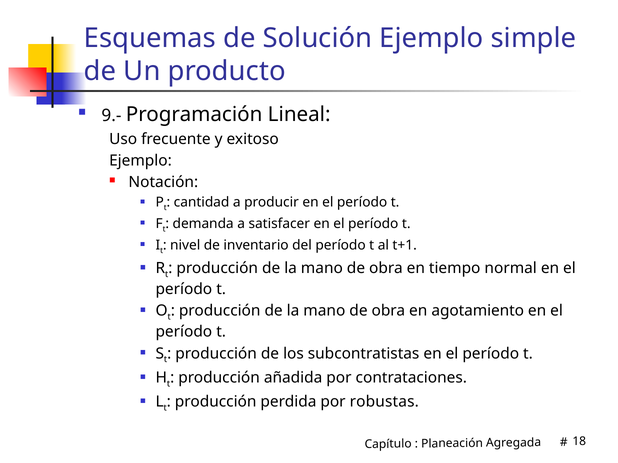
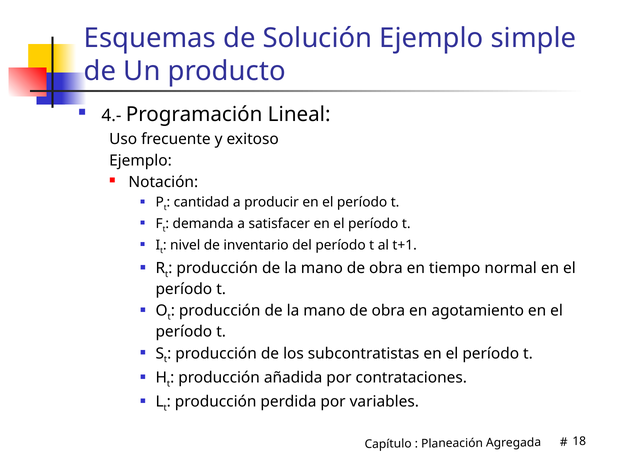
9.-: 9.- -> 4.- (111, 116)
robustas: robustas -> variables (384, 402)
